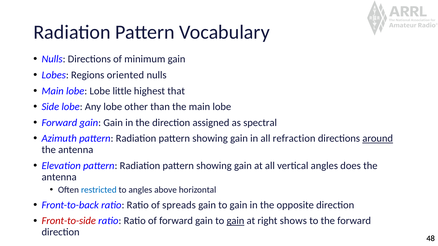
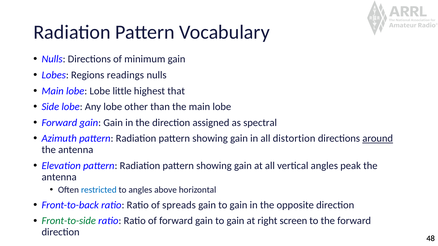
oriented: oriented -> readings (125, 75)
refraction: refraction -> distortion (294, 139)
does: does -> peak (351, 166)
Front-to-side colour: red -> green (69, 221)
gain underline: present -> none (235, 221)
shows: shows -> screen (293, 221)
